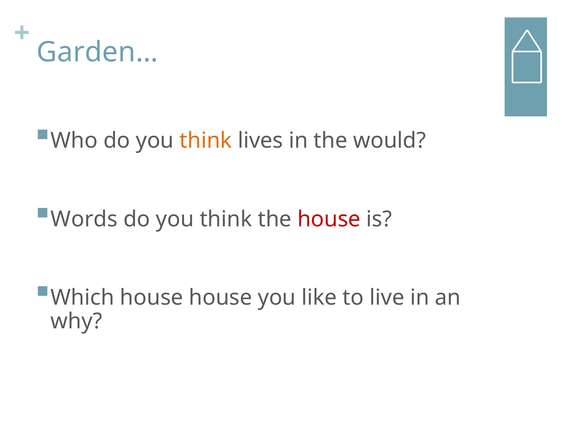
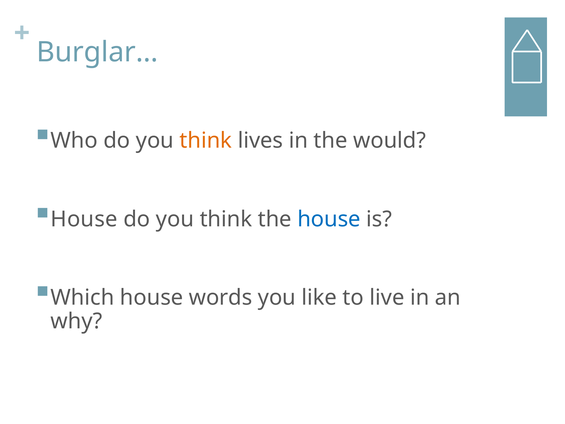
Garden…: Garden… -> Burglar… (97, 52)
Words: Words -> House (84, 219)
house colour: red -> blue (329, 219)
house house: house -> words (221, 297)
